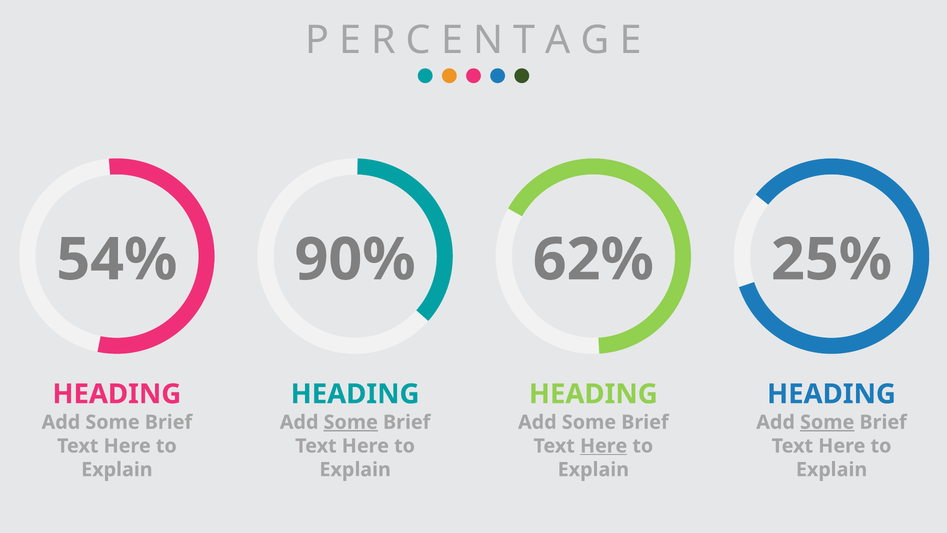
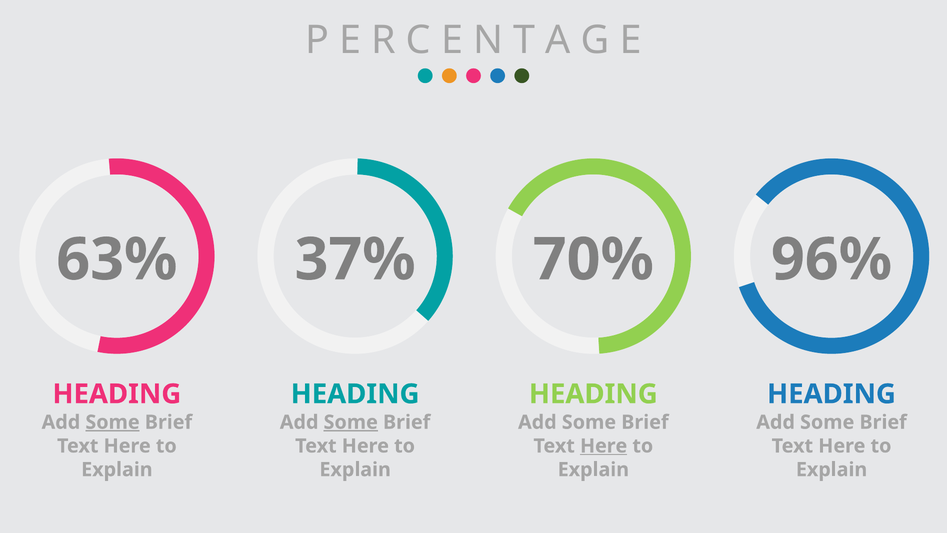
54%: 54% -> 63% (117, 260)
90%: 90% -> 37% (355, 260)
62%: 62% -> 70% (593, 260)
25%: 25% -> 96% (832, 260)
Some underline: none -> present (113, 422)
Some underline: present -> none (827, 422)
